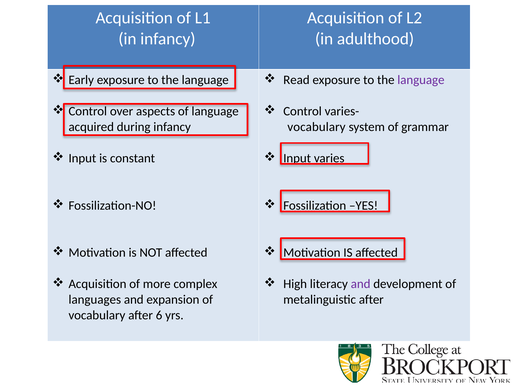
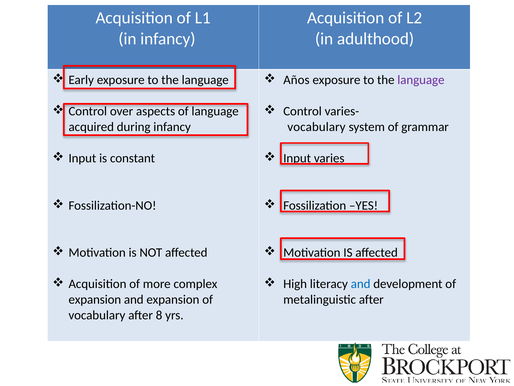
Read: Read -> Años (296, 80)
and colour: purple -> blue (361, 284)
languages: languages -> expansion (95, 299)
6: 6 -> 8 (159, 315)
